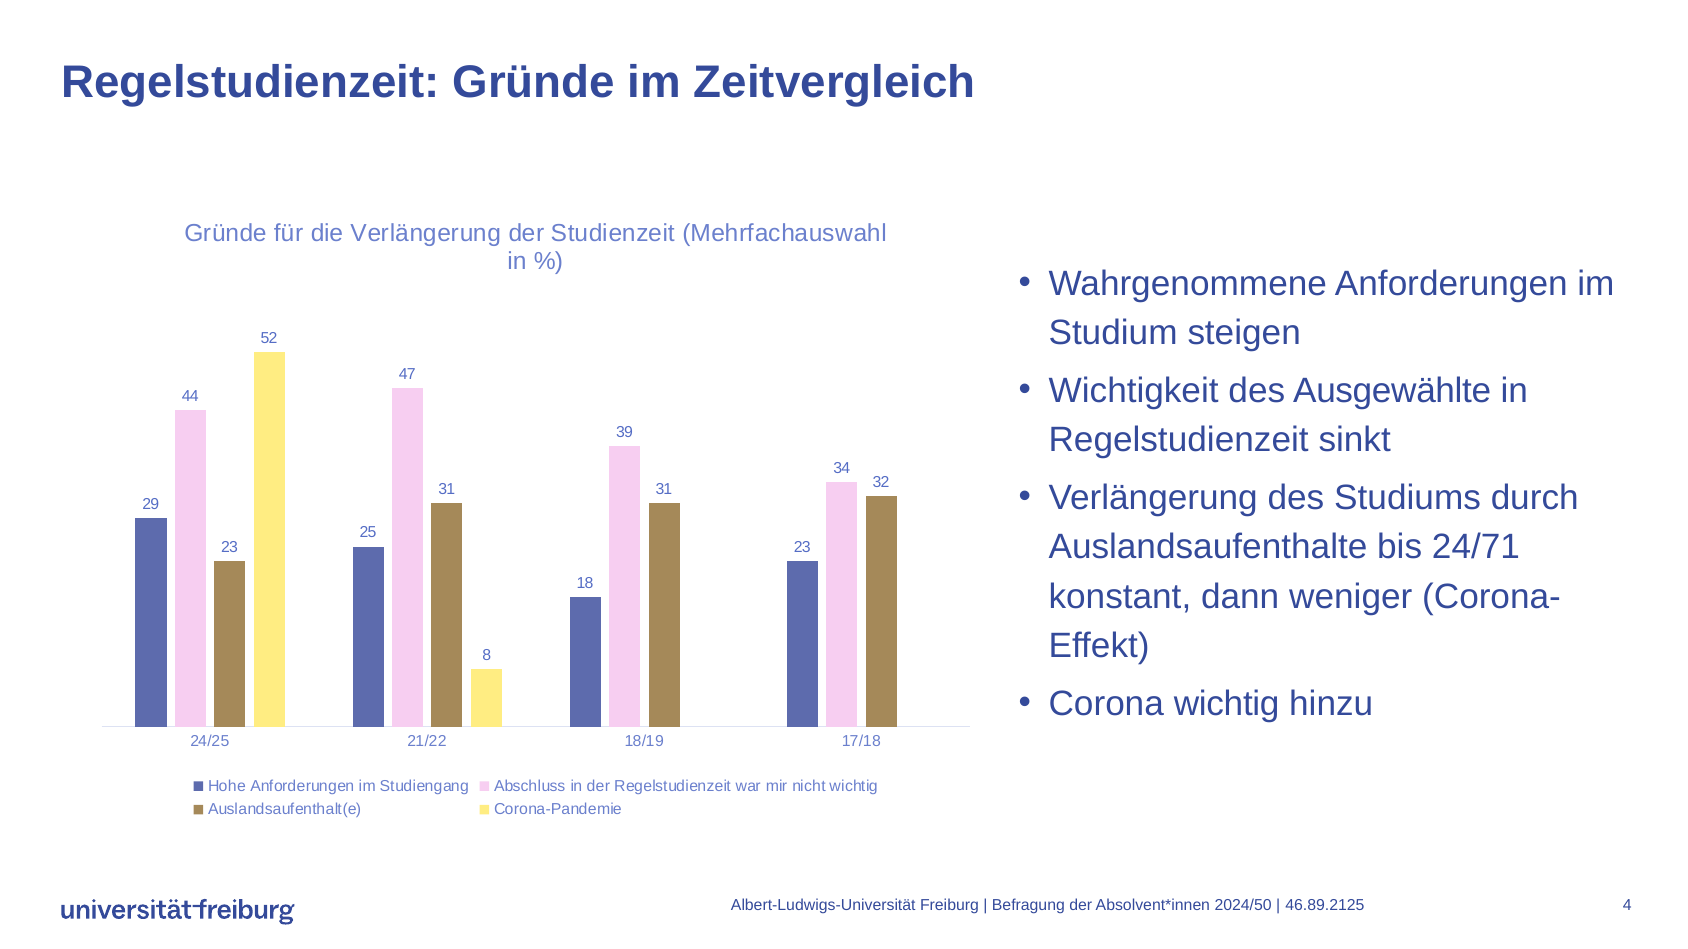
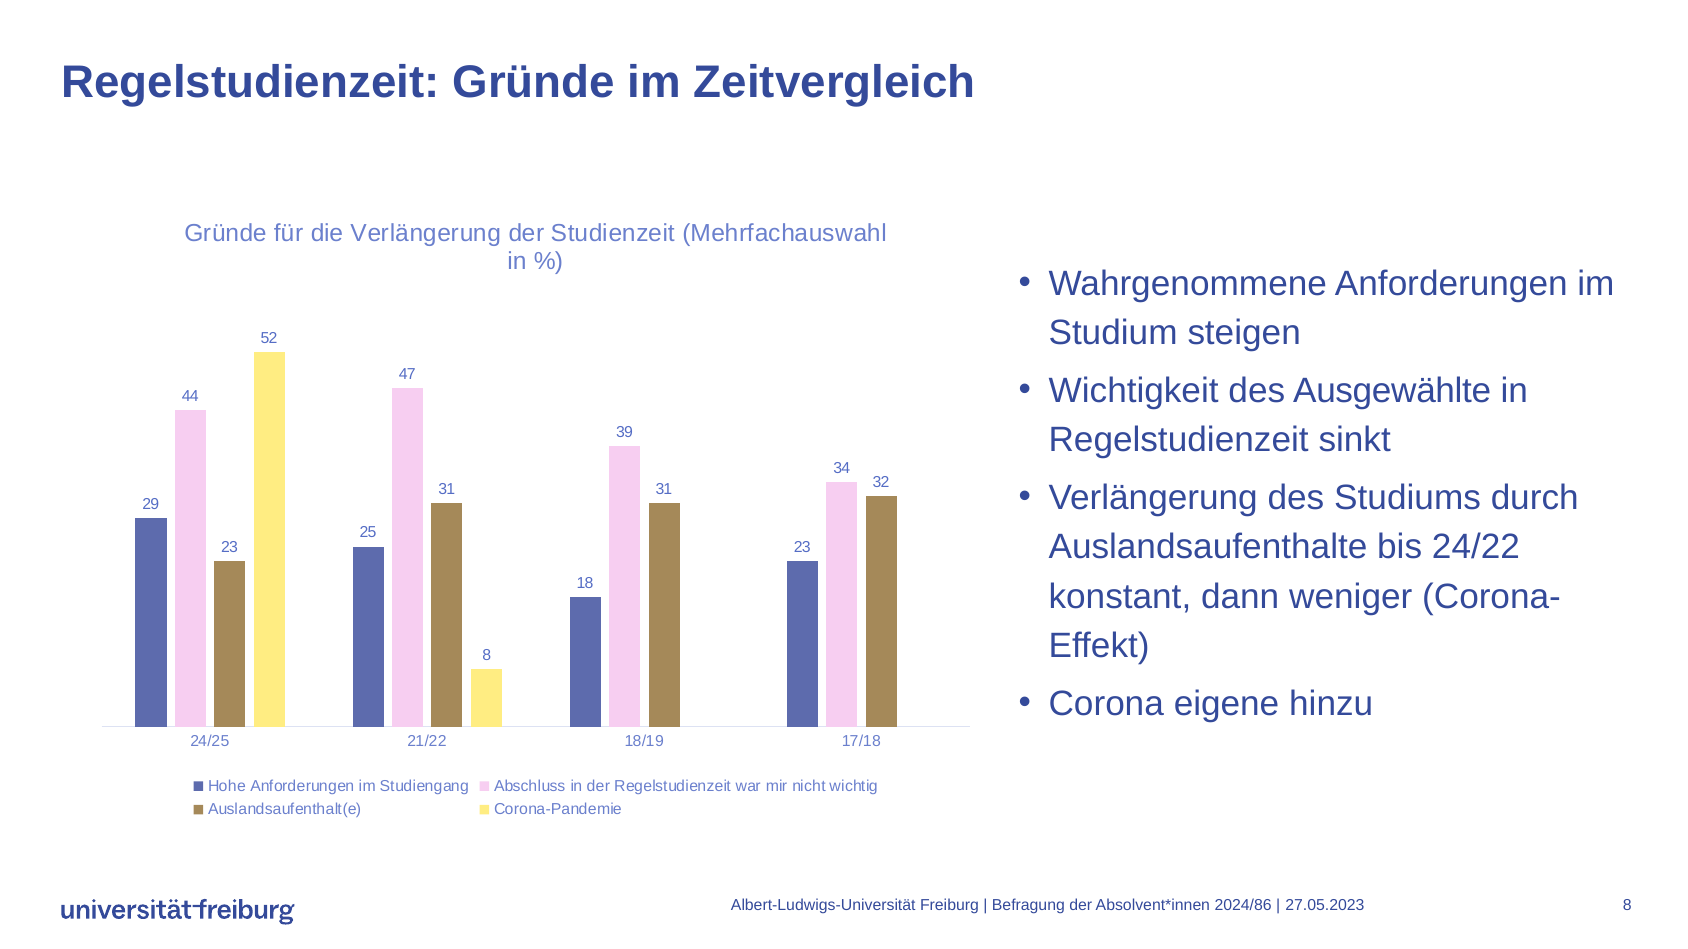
24/71: 24/71 -> 24/22 (1476, 548)
Corona wichtig: wichtig -> eigene (1227, 704)
2024/50: 2024/50 -> 2024/86 (1243, 905)
46.89.2125: 46.89.2125 -> 27.05.2023 (1325, 905)
4: 4 -> 8 (1627, 905)
